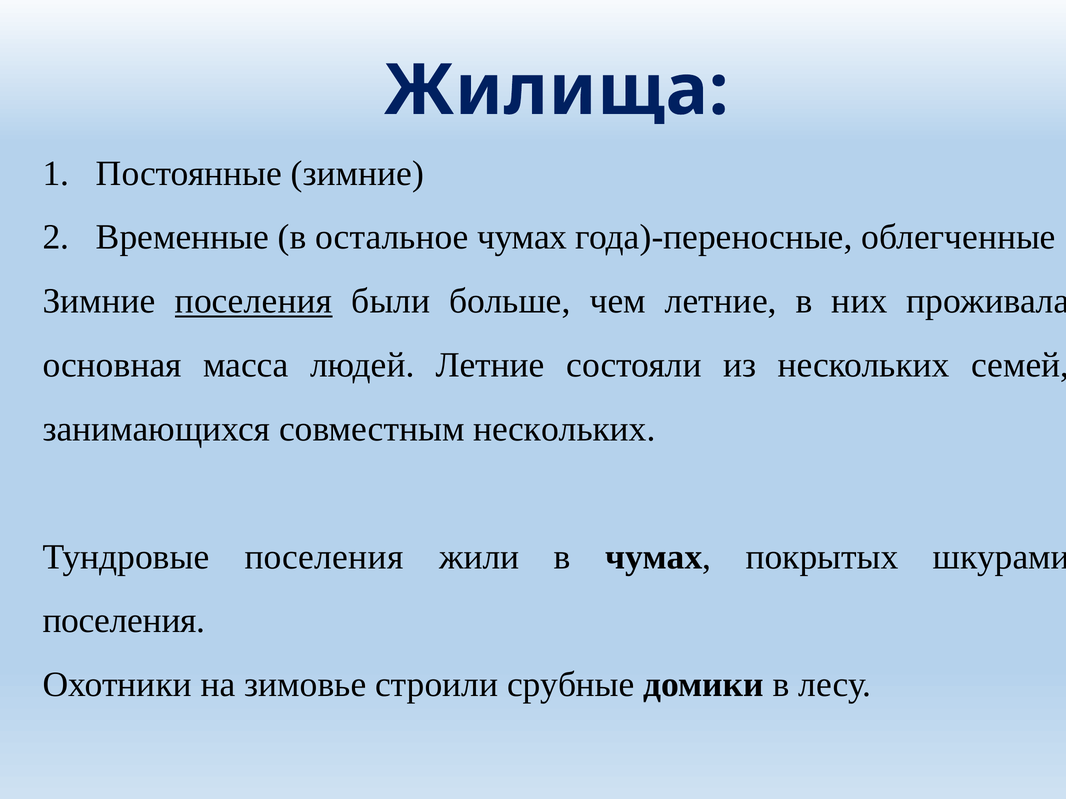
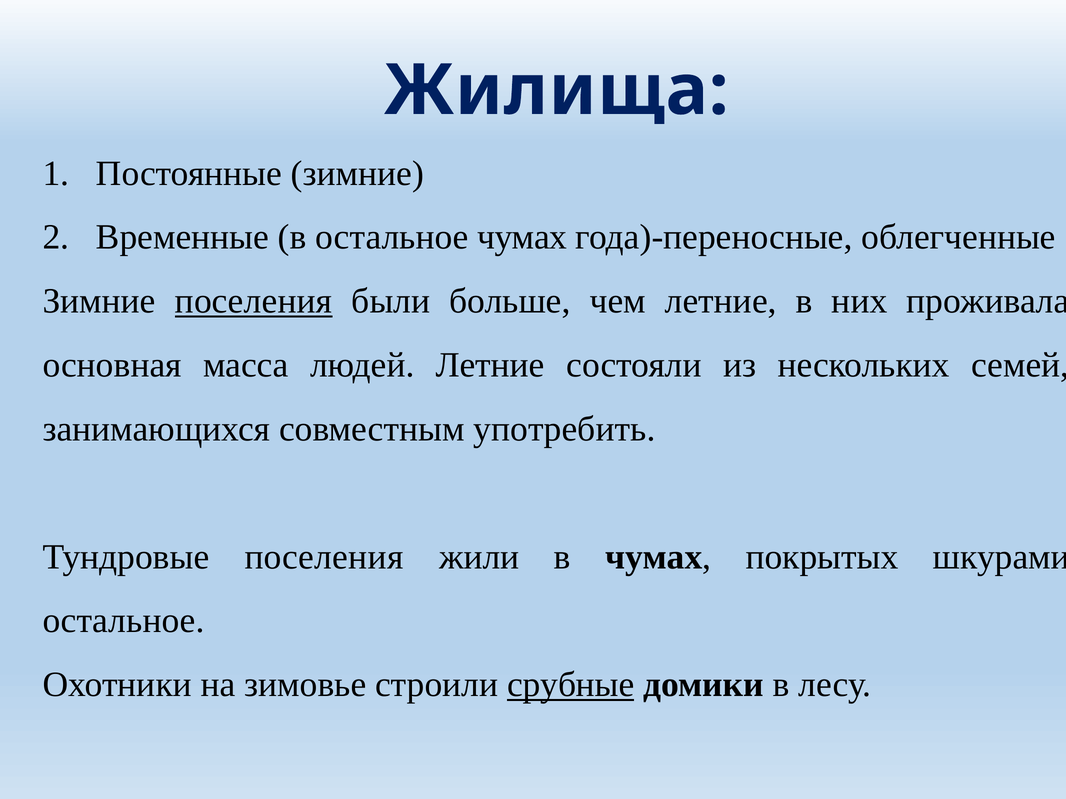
совместным нескольких: нескольких -> употребить (564, 429)
поселения: поселения -> остальное (124, 621)
срубные underline: none -> present (571, 685)
